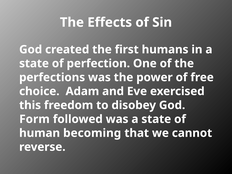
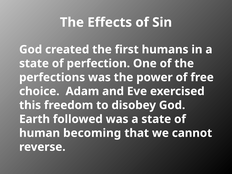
Form: Form -> Earth (35, 119)
